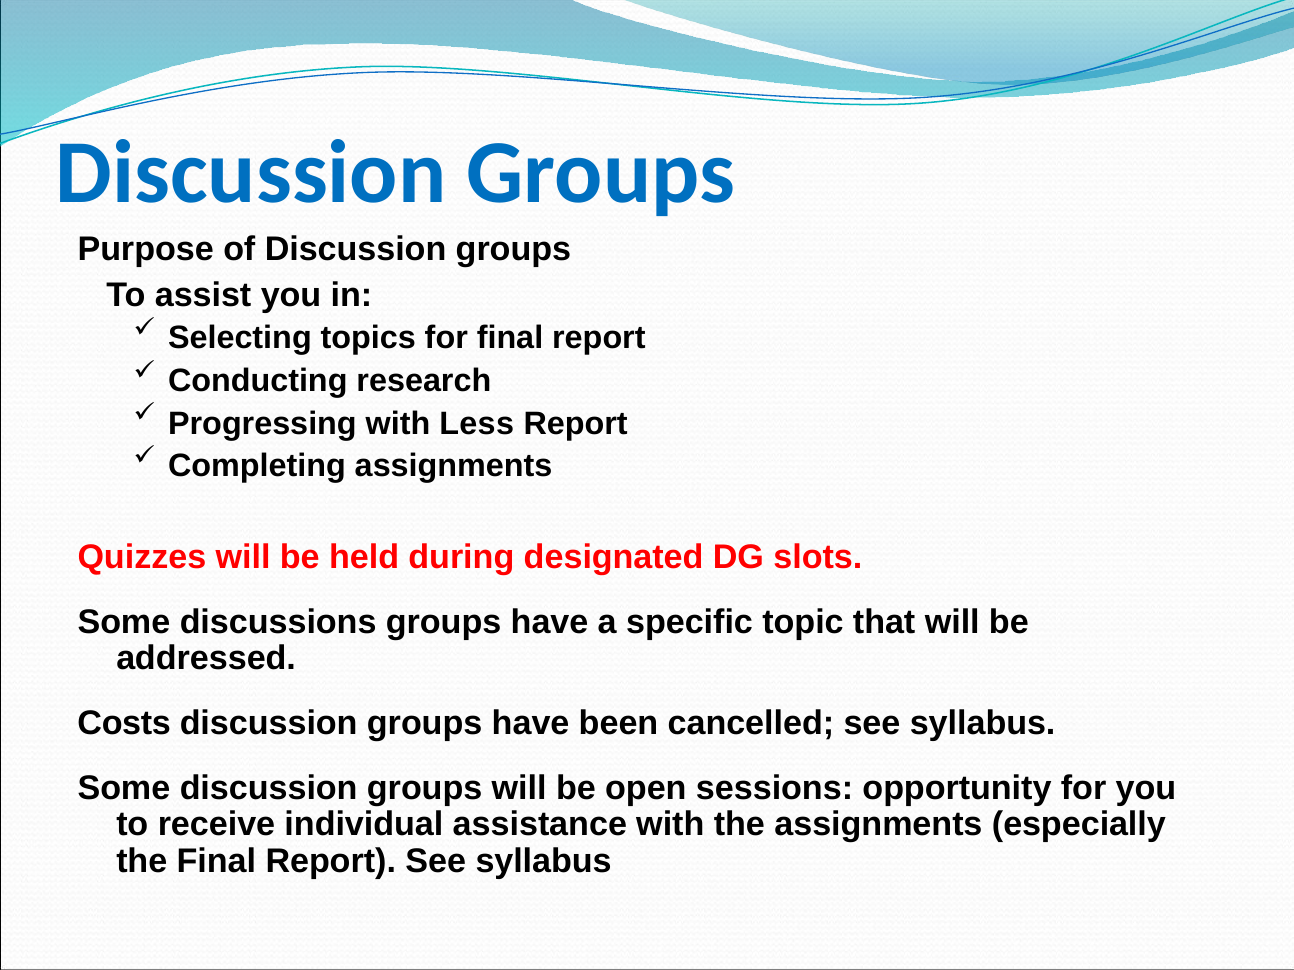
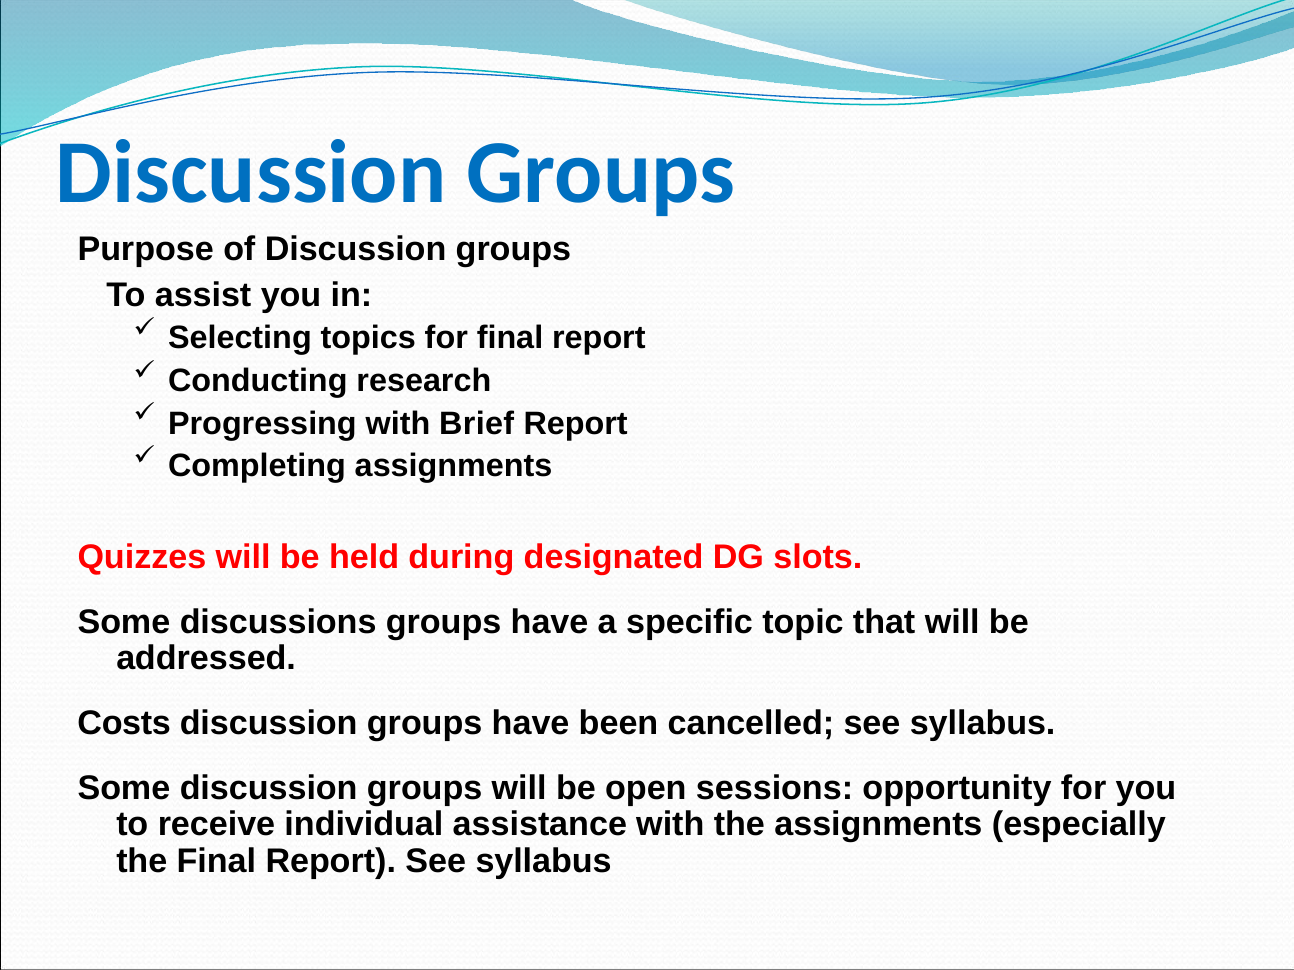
Less: Less -> Brief (477, 424)
